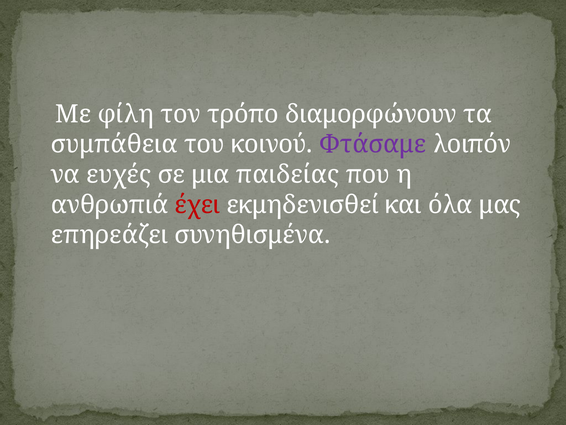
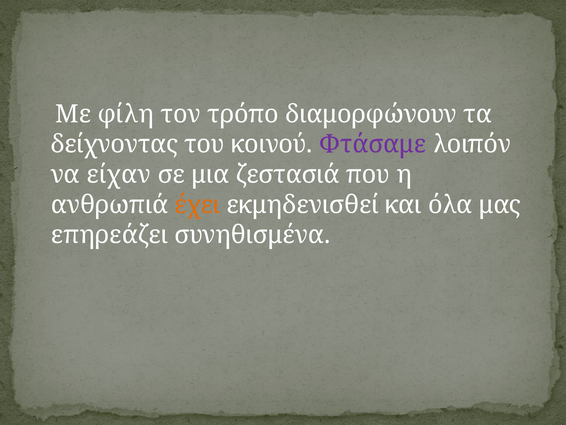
συμπάθεια: συμπάθεια -> δείχνοντας (114, 144)
ευχές: ευχές -> είχαν (119, 174)
παιδείας: παιδείας -> ζεστασιά (288, 174)
έχει colour: red -> orange (197, 205)
